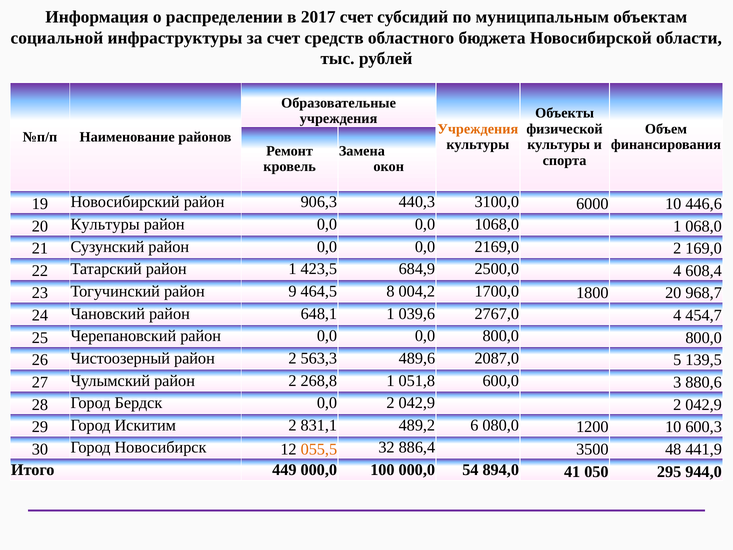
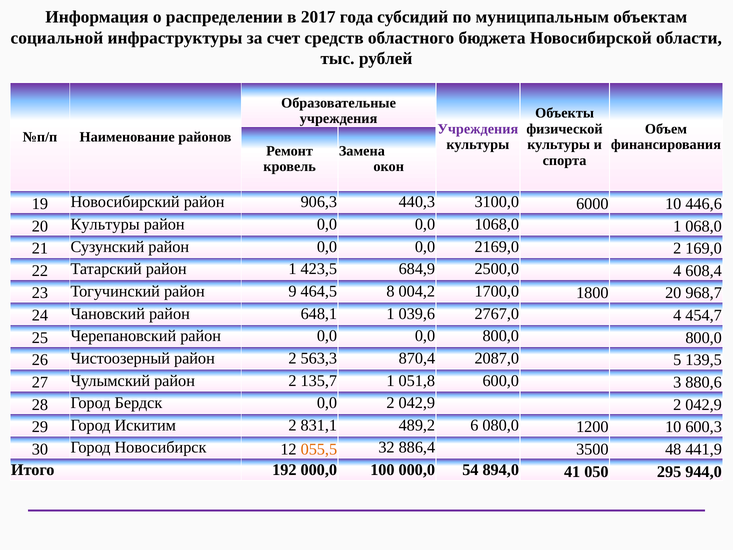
2017 счет: счет -> года (356, 17)
Учреждения colour: orange -> purple (478, 129)
489,6: 489,6 -> 870,4 (417, 358)
268,8: 268,8 -> 135,7 (319, 380)
449: 449 -> 192 (284, 470)
